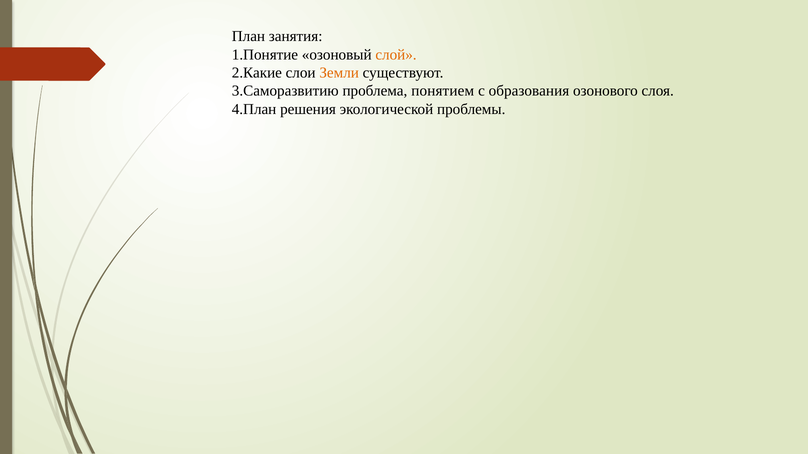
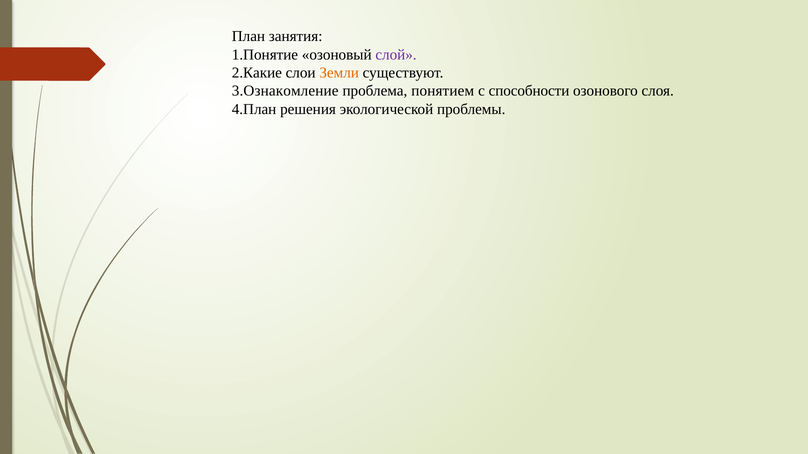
слой colour: orange -> purple (396, 55)
3.Саморазвитию: 3.Саморазвитию -> 3.Ознакомление (285, 91)
образования: образования -> способности (529, 91)
